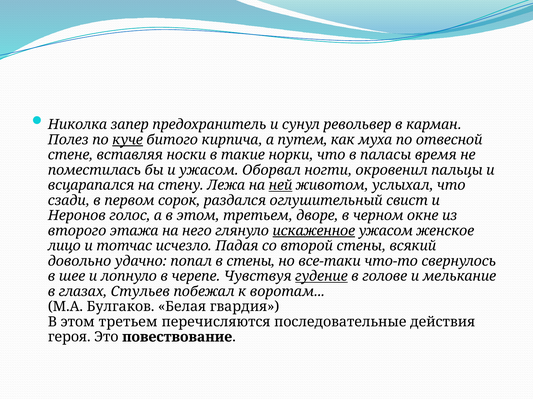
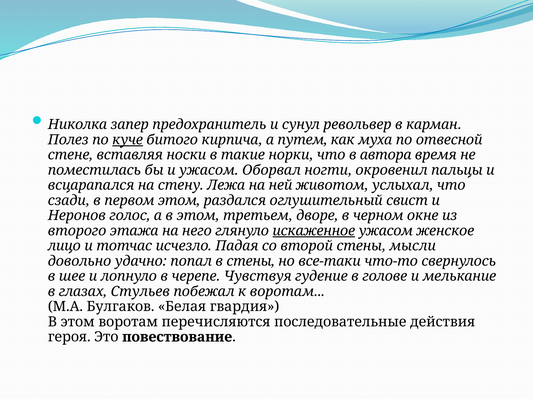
паласы: паласы -> автора (386, 155)
ней underline: present -> none (281, 186)
первом сорок: сорок -> этом (179, 201)
всякий: всякий -> мысли (413, 246)
гудение underline: present -> none (321, 277)
третьем: третьем -> воротам (128, 322)
